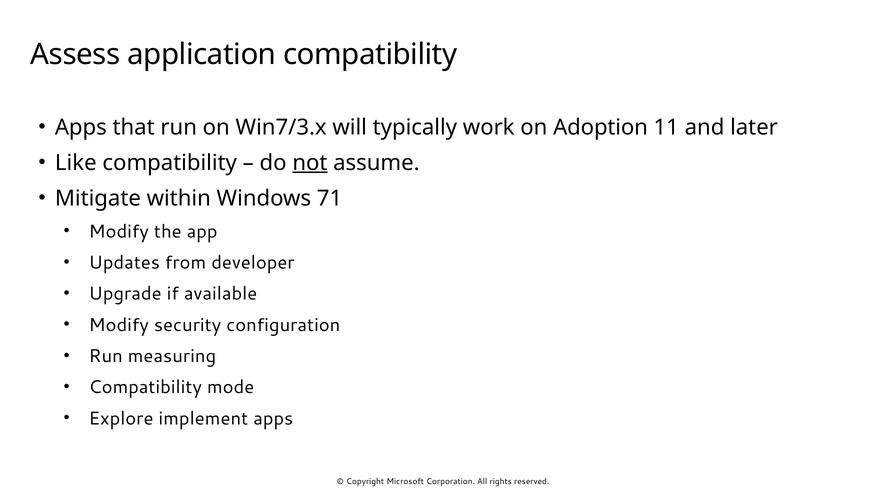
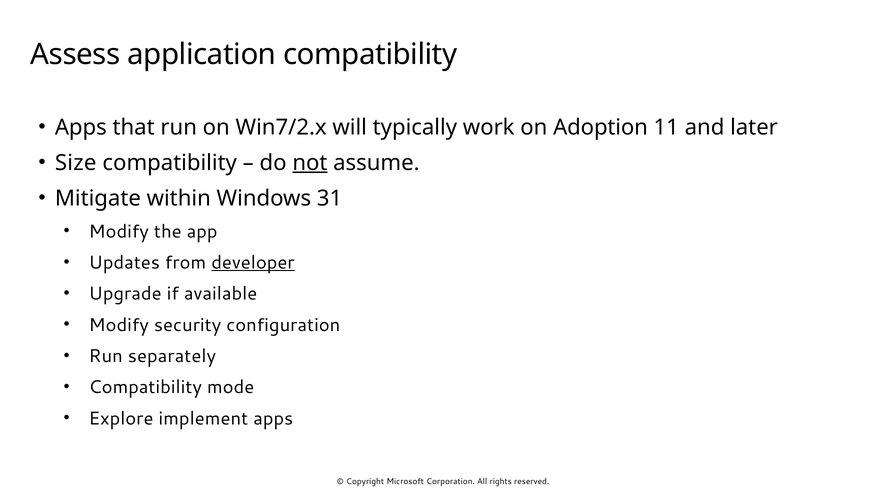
Win7/3.x: Win7/3.x -> Win7/2.x (281, 127)
Like: Like -> Size (76, 163)
71: 71 -> 31 (330, 199)
developer underline: none -> present (253, 263)
measuring: measuring -> separately (172, 356)
